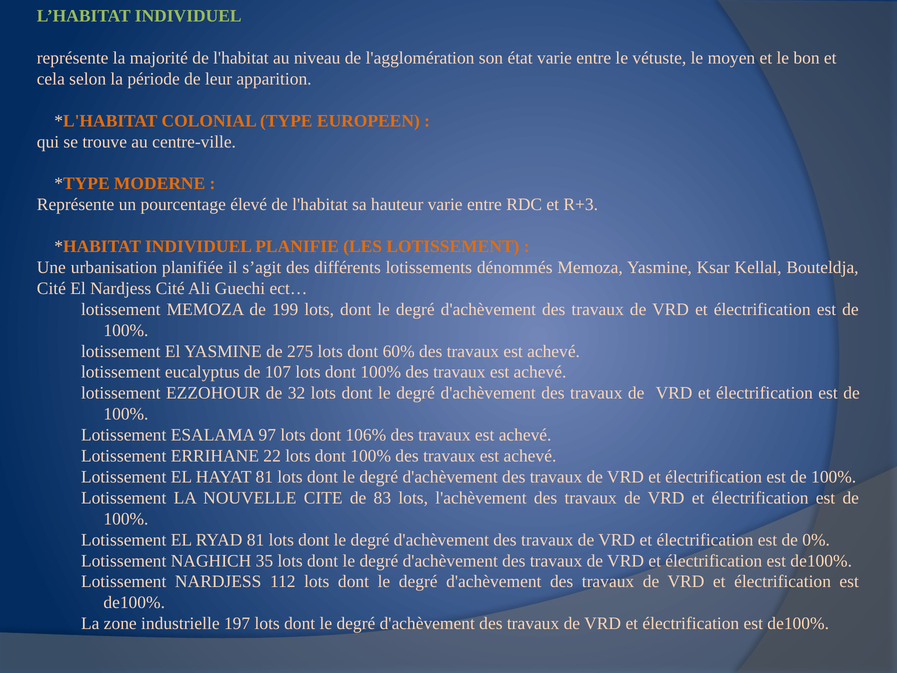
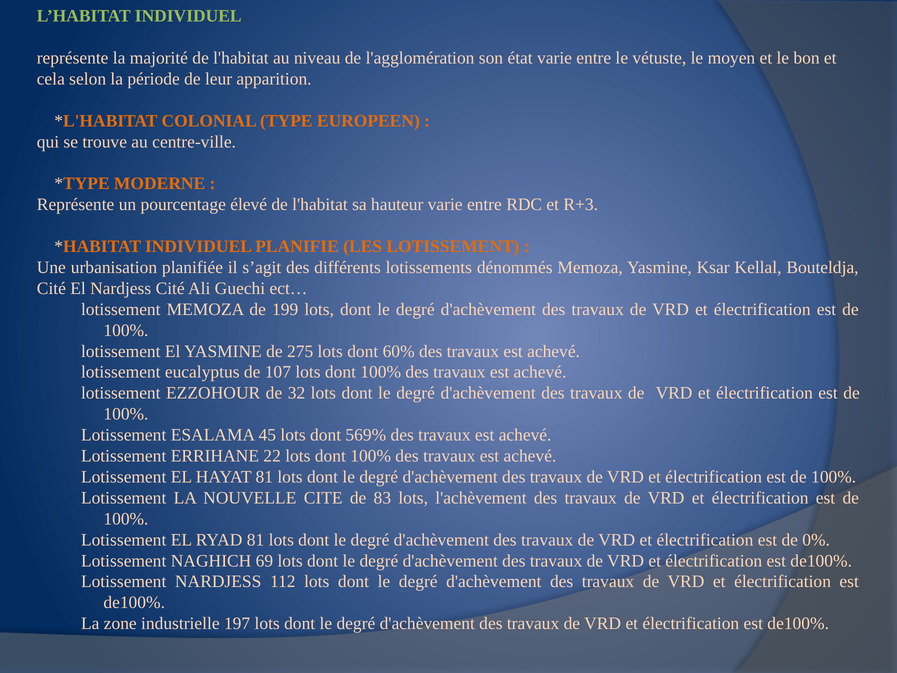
97: 97 -> 45 (267, 435)
106%: 106% -> 569% (366, 435)
35: 35 -> 69 (264, 561)
